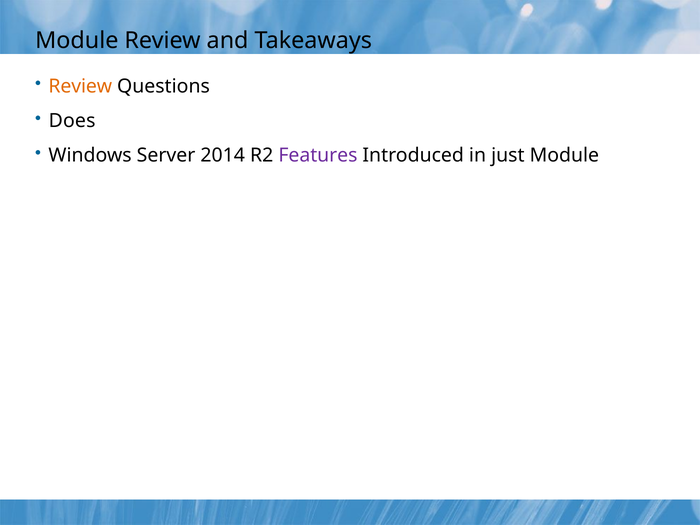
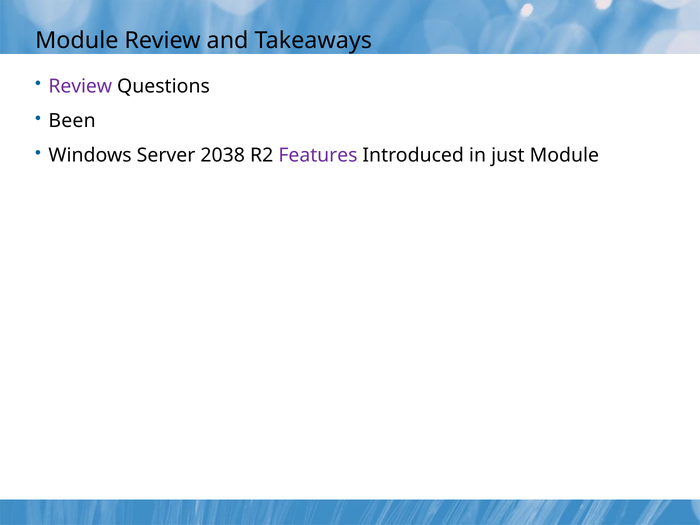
Review colour: orange -> purple (80, 86)
Does: Does -> Been (72, 121)
2014: 2014 -> 2038 (223, 156)
